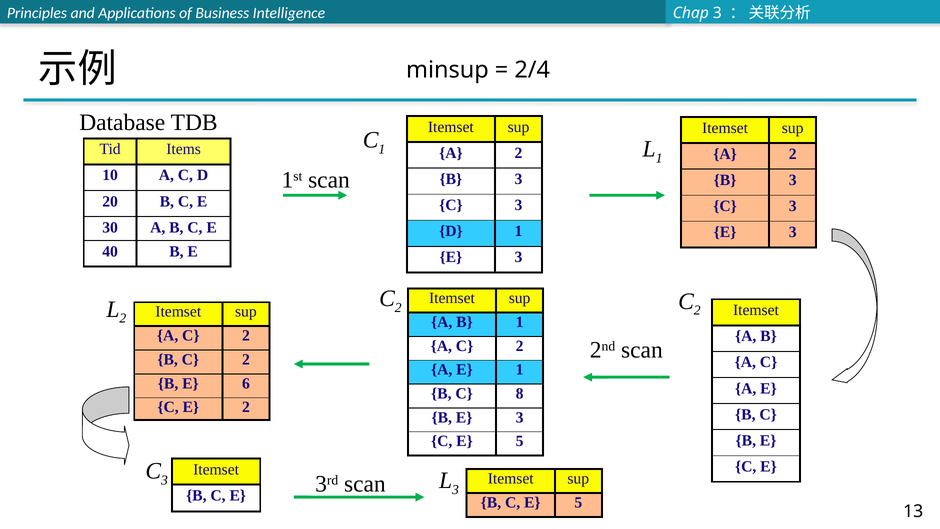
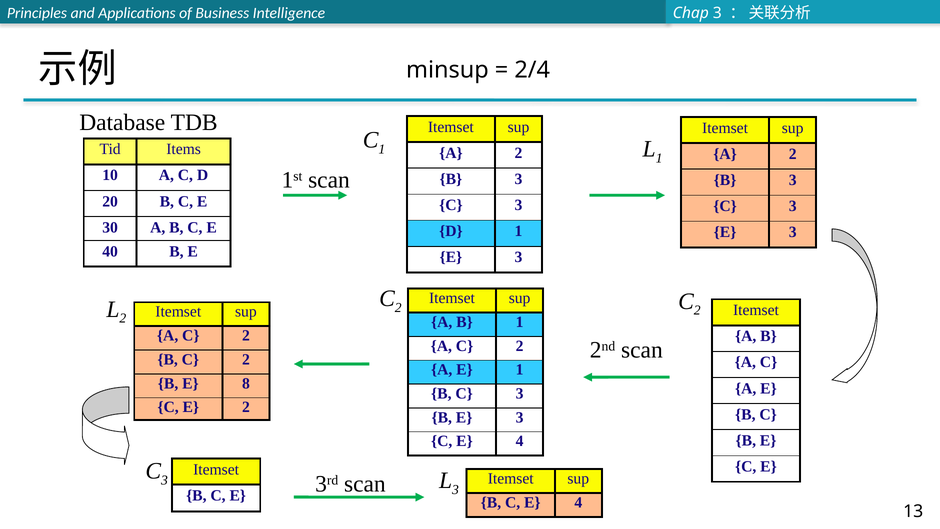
6: 6 -> 8 (246, 383)
B C 8: 8 -> 3 (520, 393)
5: 5 -> 4 (520, 441)
B C E 5: 5 -> 4 (578, 502)
